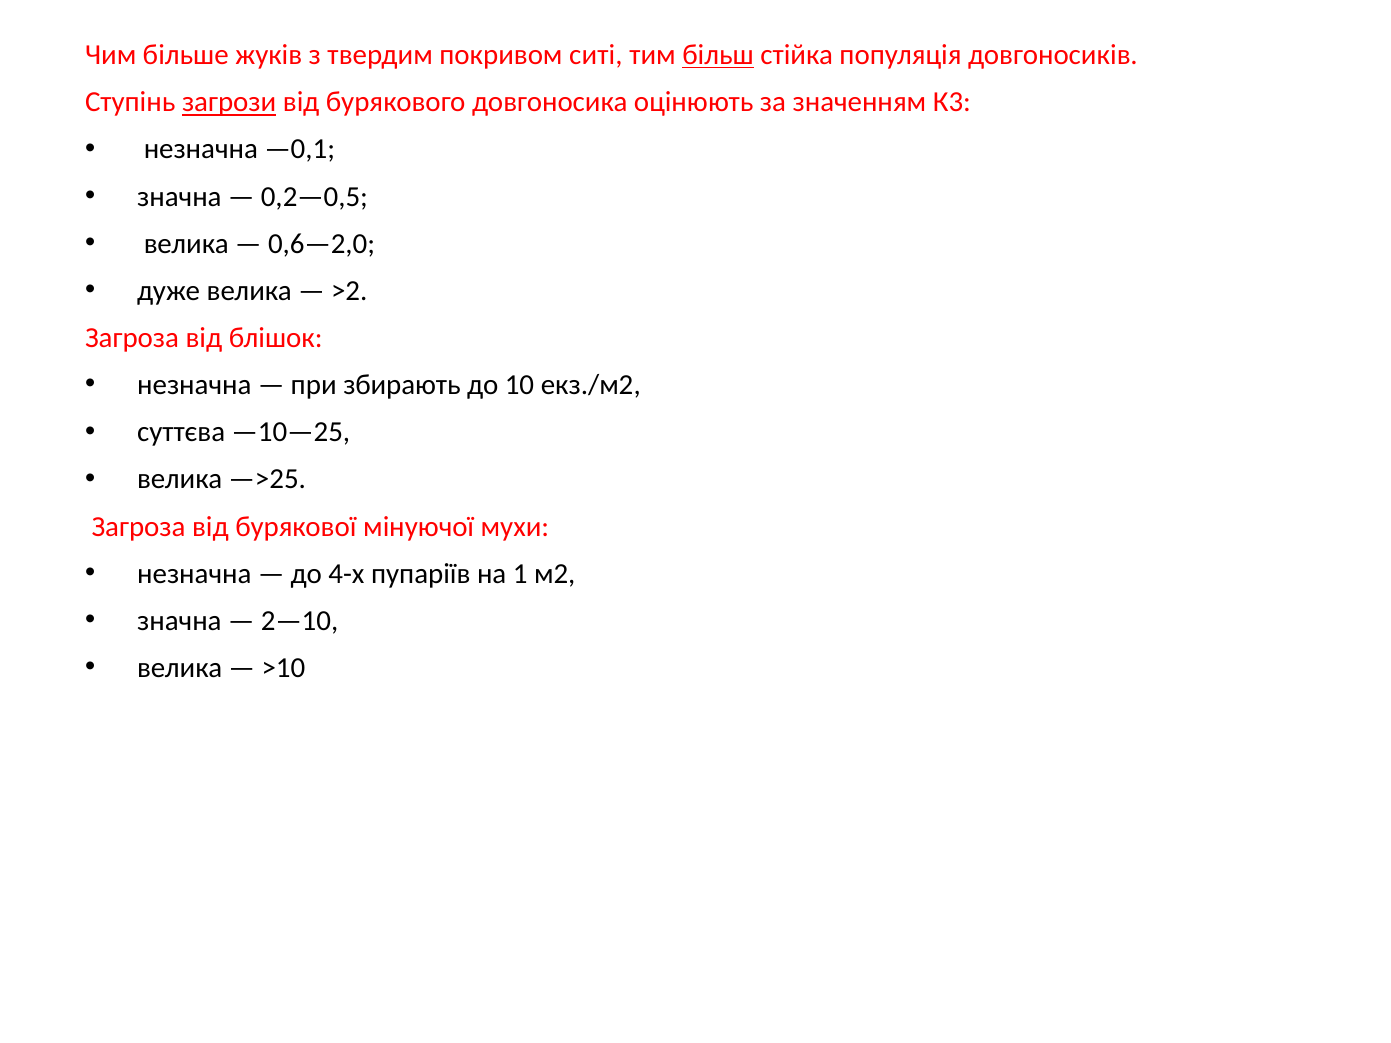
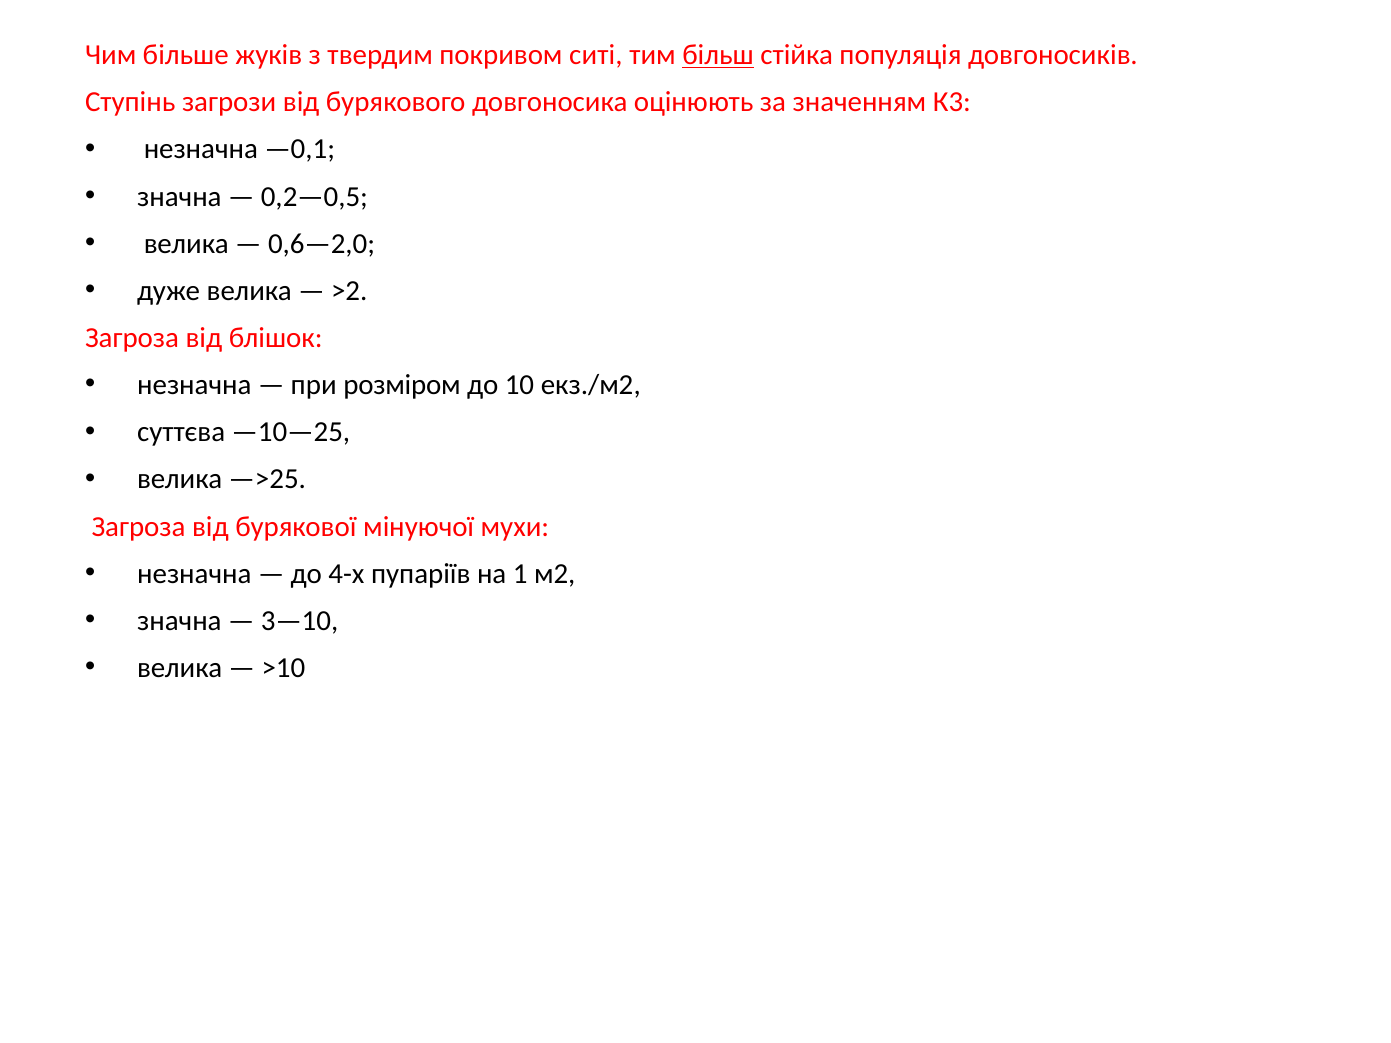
загрози underline: present -> none (229, 102)
збирають: збирають -> розміром (402, 385)
2—10: 2—10 -> 3—10 (300, 621)
